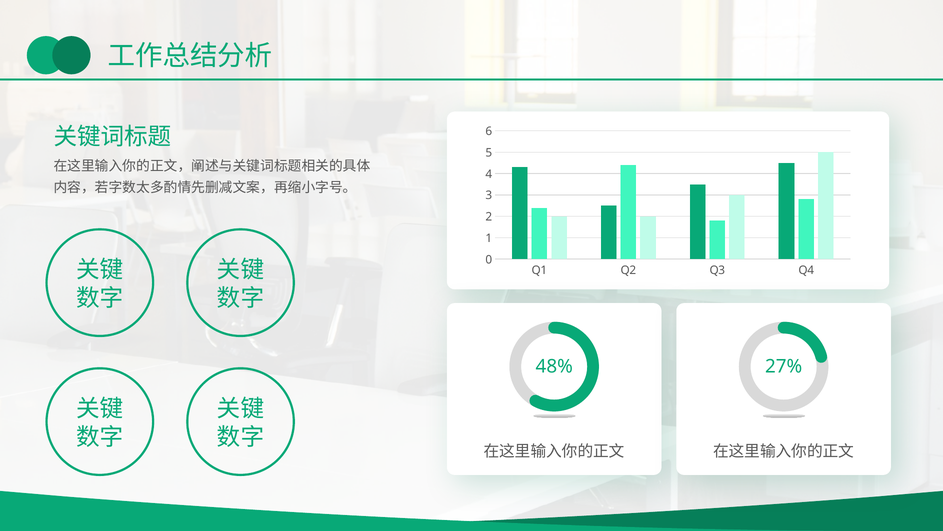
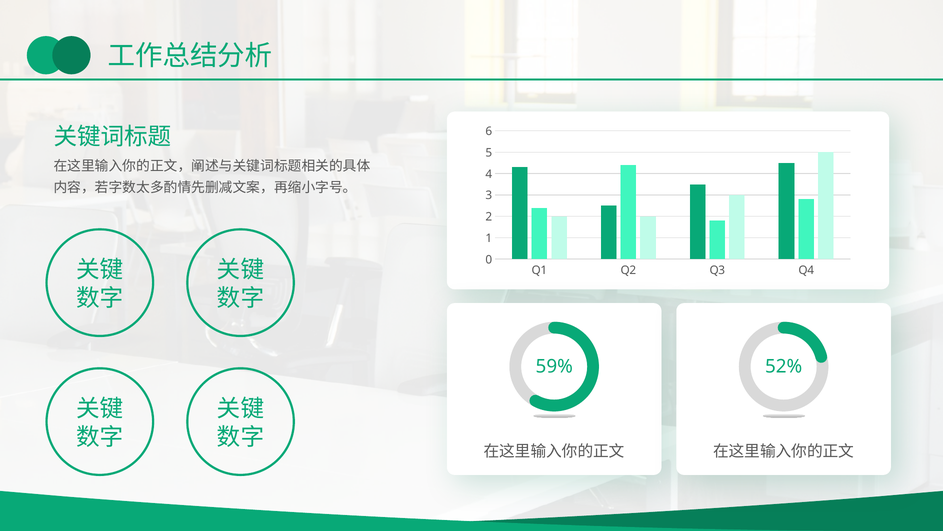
48%: 48% -> 59% (554, 366)
27%: 27% -> 52% (784, 366)
